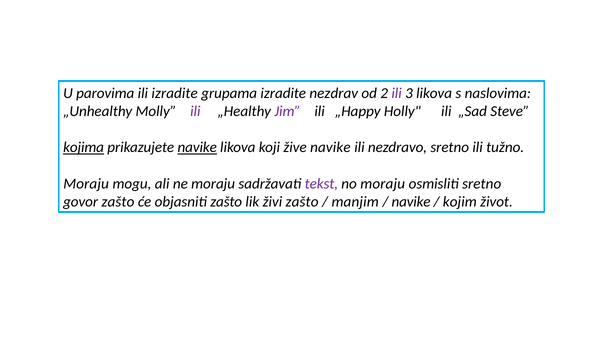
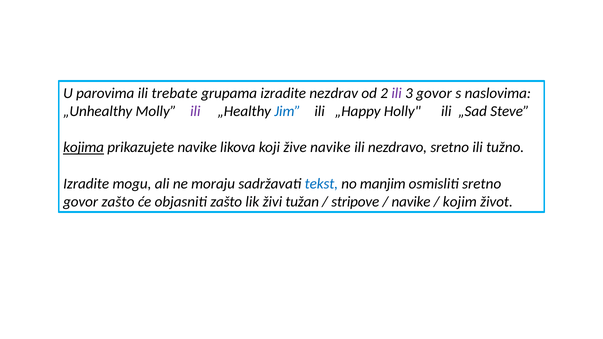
ili izradite: izradite -> trebate (175, 93)
3 likova: likova -> govor (434, 93)
Jim colour: purple -> blue (288, 111)
navike underline: present -> none (197, 148)
Moraju: Moraju -> Izradite (86, 184)
tekst colour: purple -> blue (321, 184)
no moraju: moraju -> manjim (383, 184)
živi zašto: zašto -> tužan (302, 202)
manjim: manjim -> stripove (355, 202)
